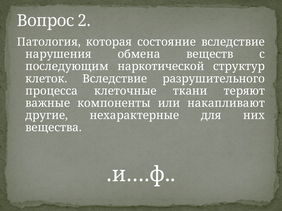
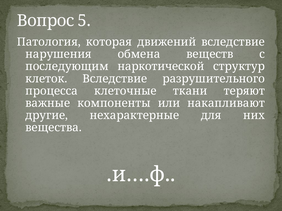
2: 2 -> 5 (84, 21)
состояние: состояние -> движений (167, 42)
